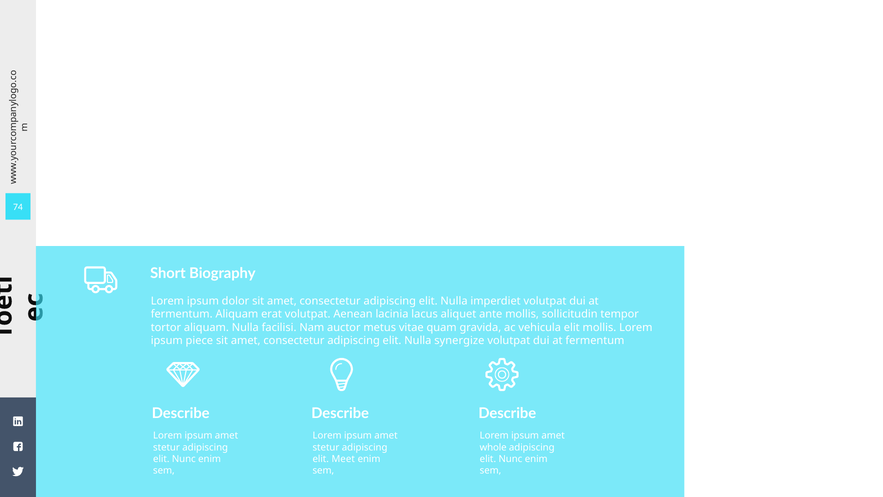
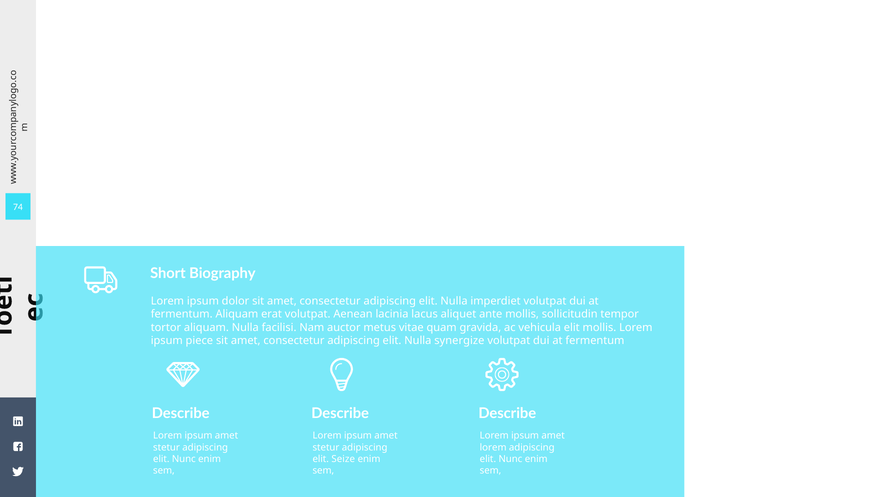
whole: whole -> lorem (493, 447)
Meet: Meet -> Seize (343, 459)
